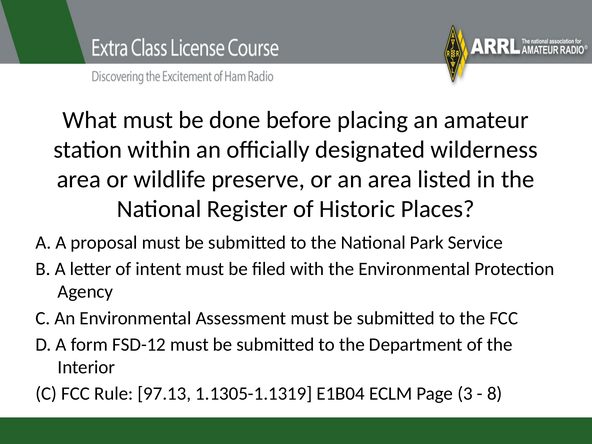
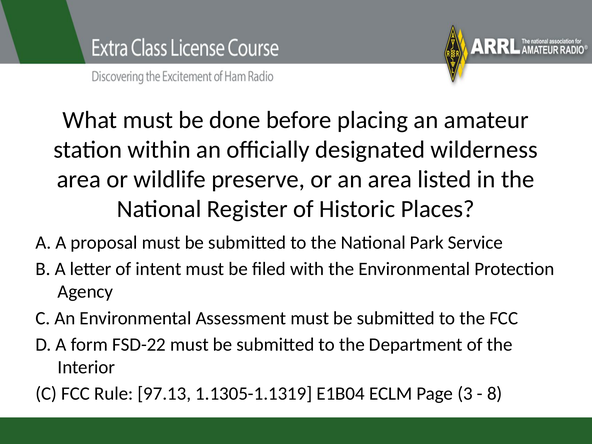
FSD-12: FSD-12 -> FSD-22 (139, 345)
